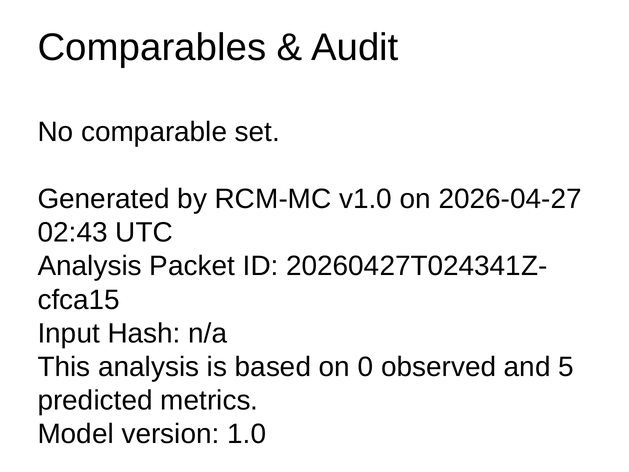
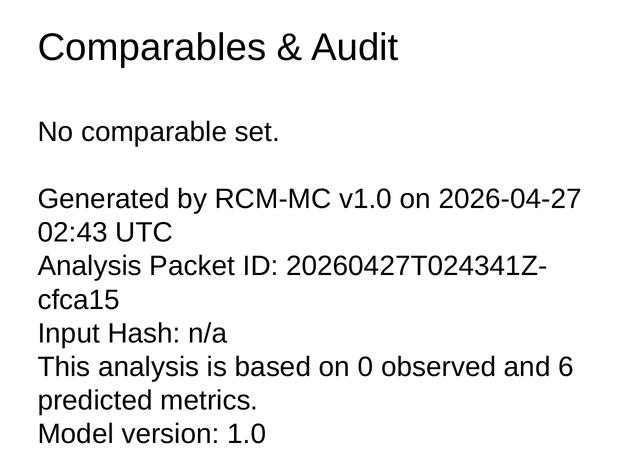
5: 5 -> 6 (566, 367)
